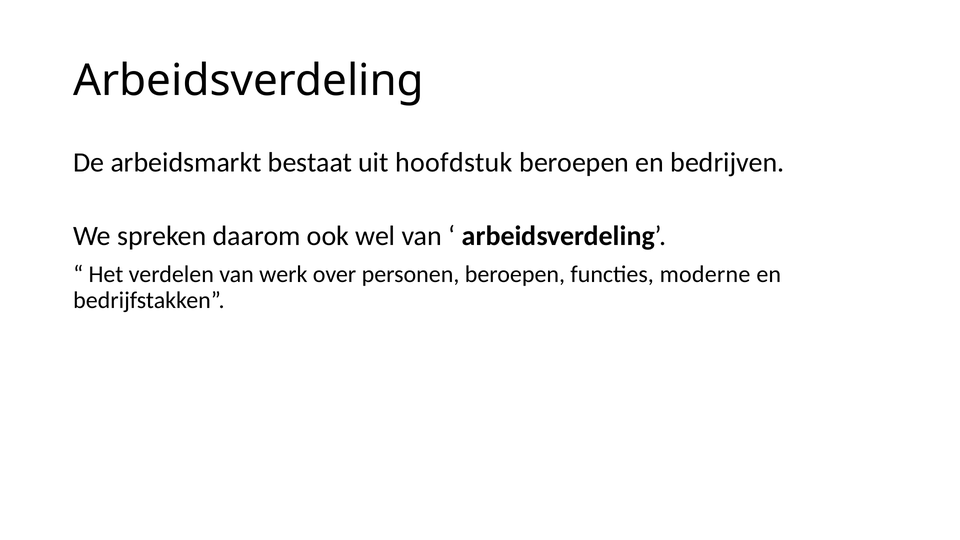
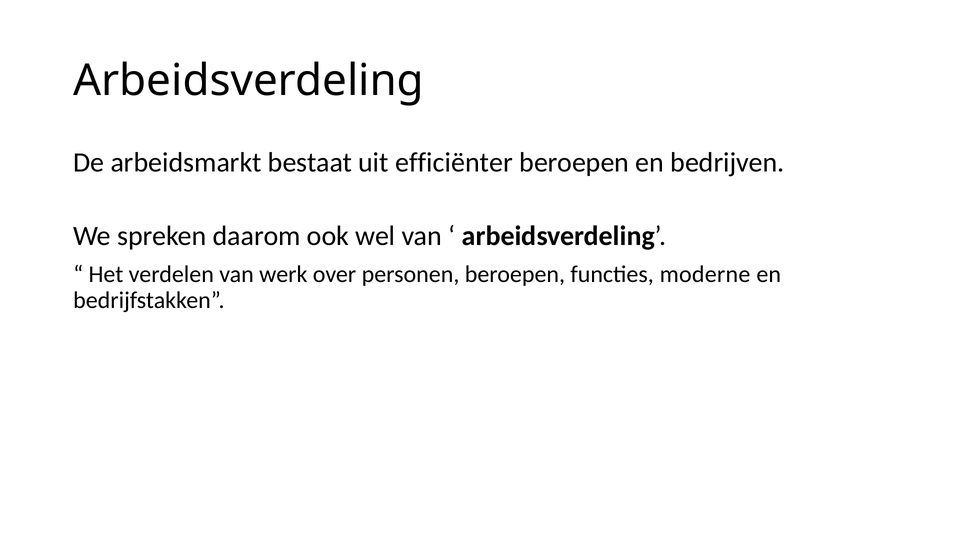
hoofdstuk: hoofdstuk -> efficiënter (454, 162)
